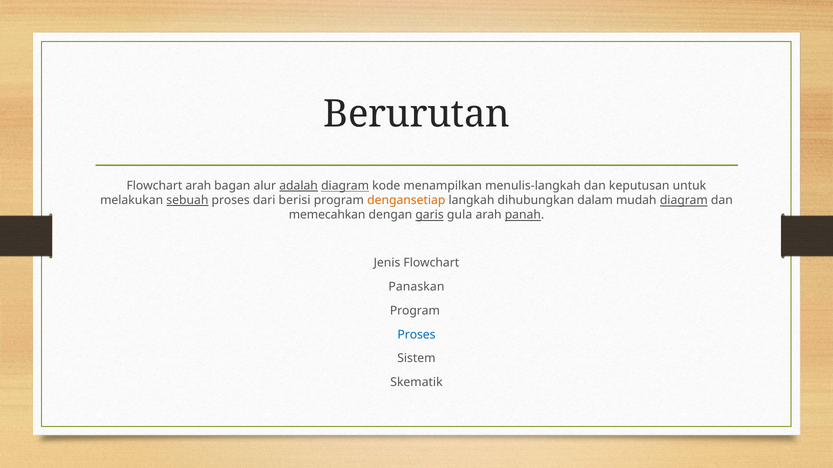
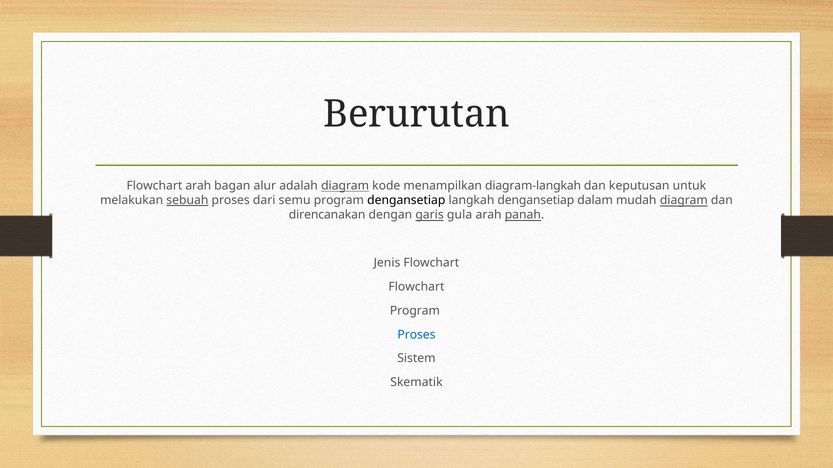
adalah underline: present -> none (299, 186)
menulis-langkah: menulis-langkah -> diagram-langkah (533, 186)
berisi: berisi -> semu (295, 201)
dengansetiap colour: orange -> black (406, 201)
langkah dihubungkan: dihubungkan -> dengansetiap (536, 201)
memecahkan: memecahkan -> direncanakan (327, 215)
Panaskan: Panaskan -> Flowchart (416, 287)
